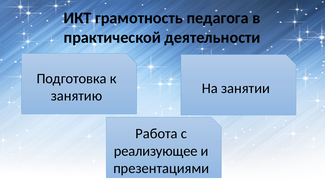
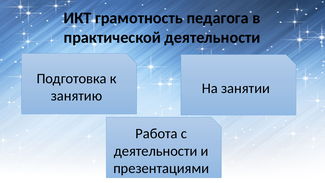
реализующее: реализующее -> деятельности (156, 151)
